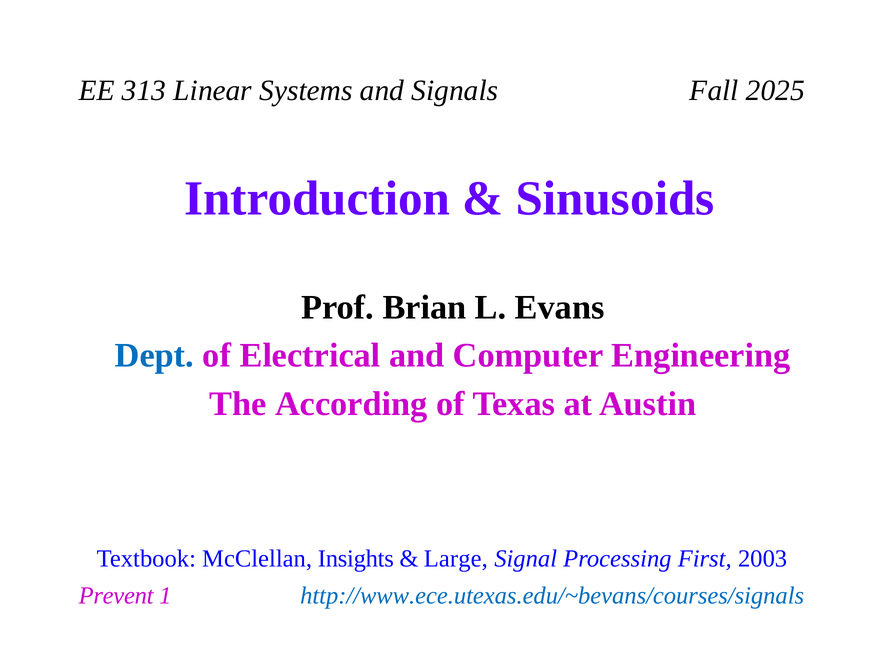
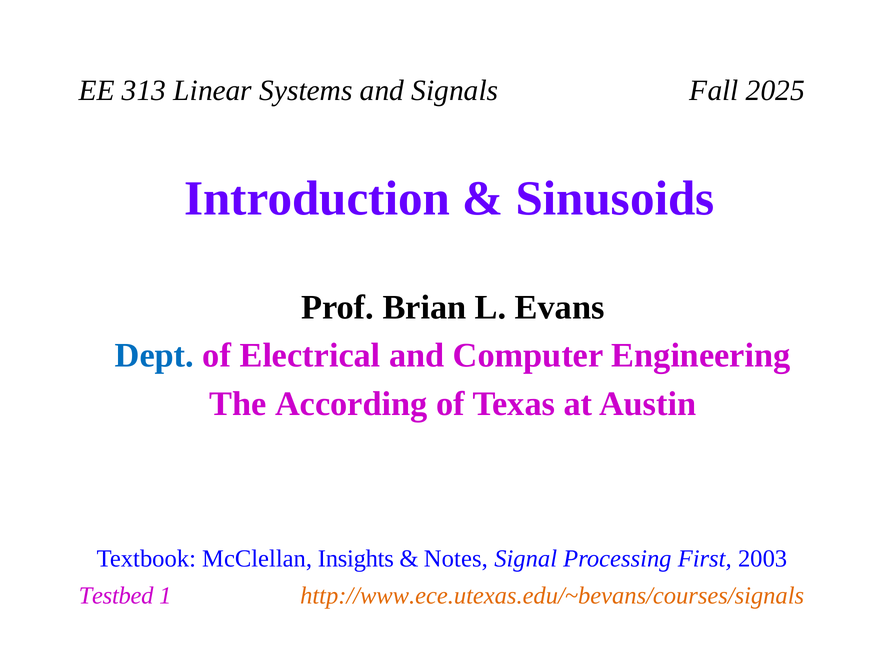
Large: Large -> Notes (456, 559)
Prevent: Prevent -> Testbed (116, 595)
http://www.ece.utexas.edu/~bevans/courses/signals colour: blue -> orange (552, 595)
